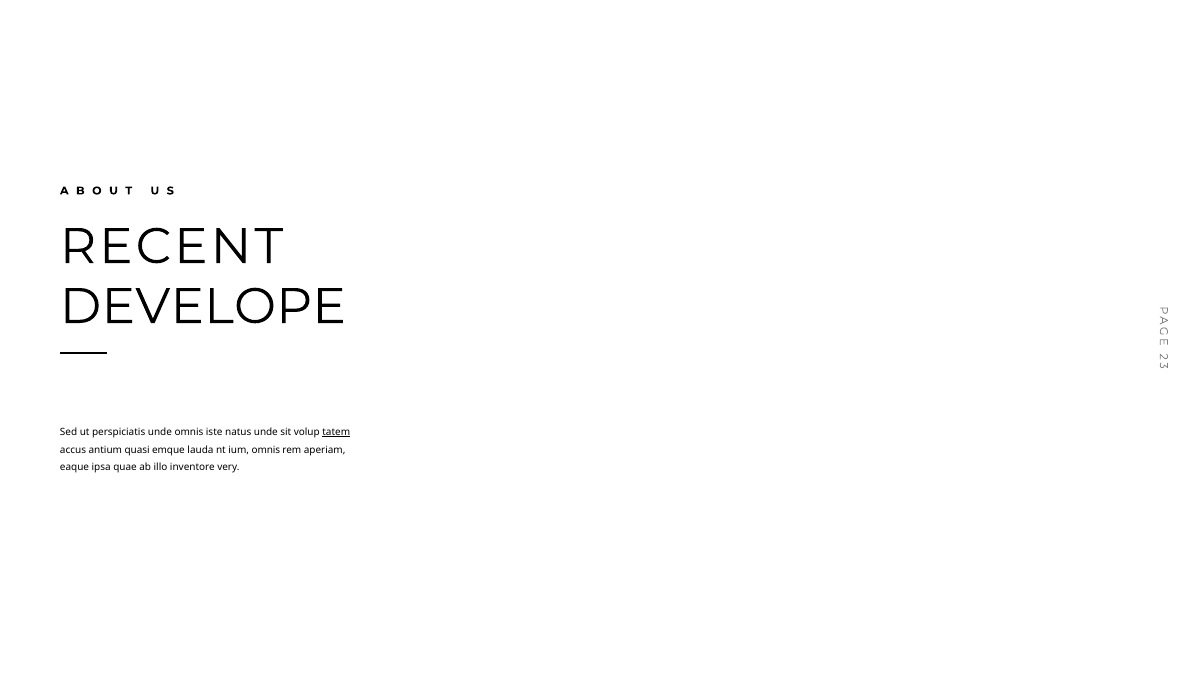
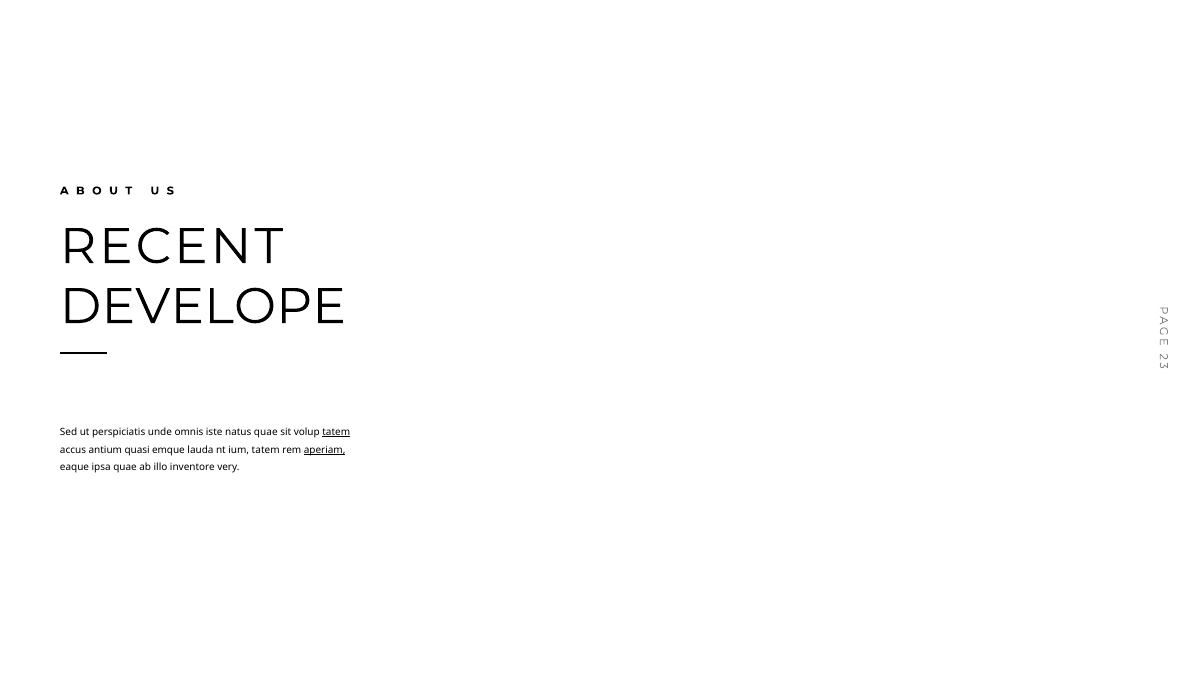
natus unde: unde -> quae (266, 432)
ium omnis: omnis -> tatem (266, 450)
aperiam underline: none -> present (325, 450)
